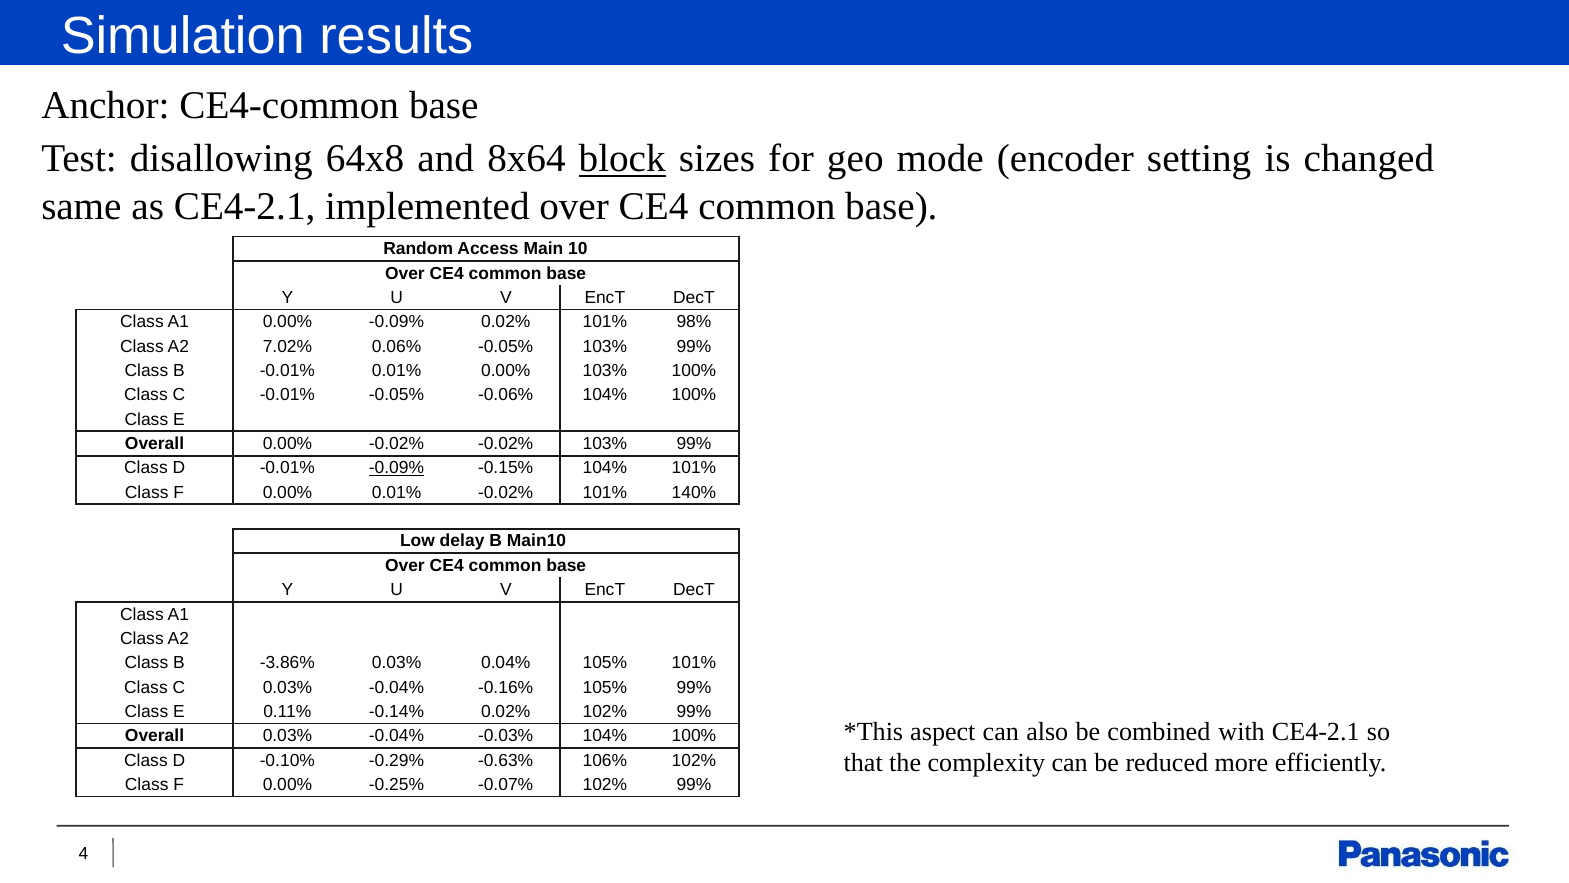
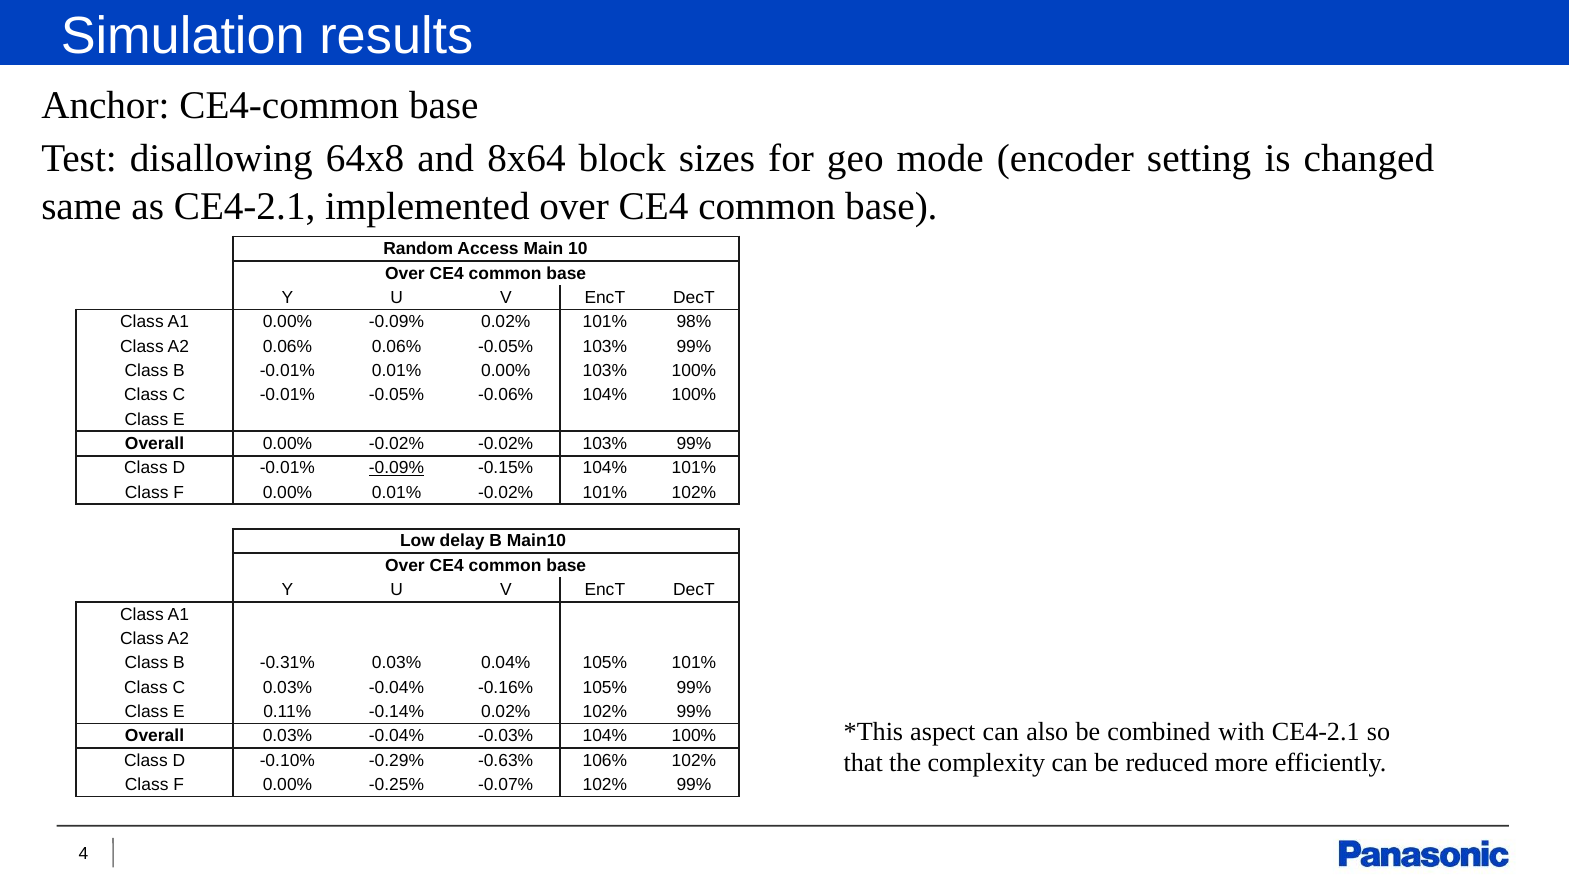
block underline: present -> none (622, 159)
A2 7.02%: 7.02% -> 0.06% (287, 346)
101% 140%: 140% -> 102% (694, 492)
-3.86%: -3.86% -> -0.31% (287, 663)
